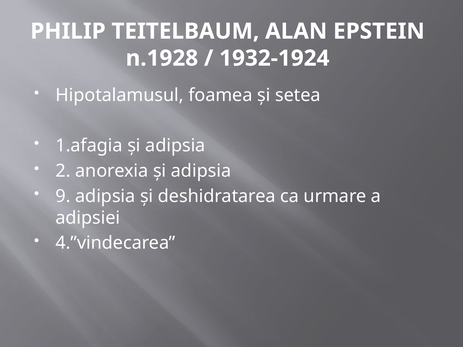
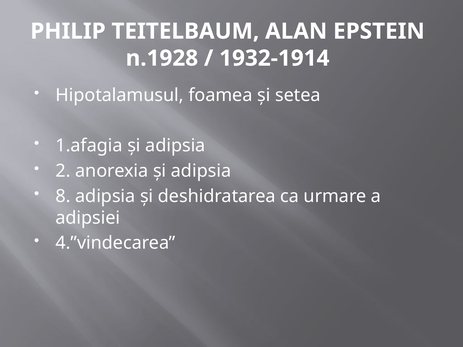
1932-1924: 1932-1924 -> 1932-1914 (274, 58)
9: 9 -> 8 (63, 196)
